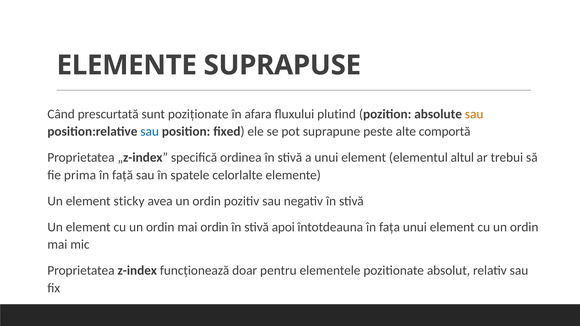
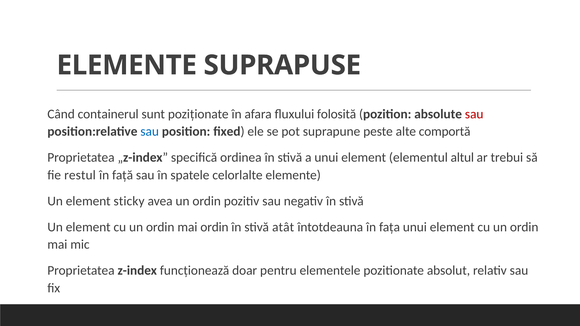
prescurtată: prescurtată -> containerul (108, 114)
plutind: plutind -> folosită (337, 114)
sau colour: orange -> red (474, 114)
prima: prima -> restul (80, 175)
apoi: apoi -> atât (283, 227)
